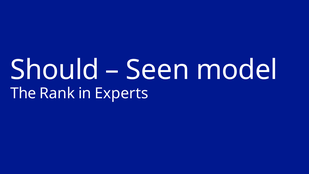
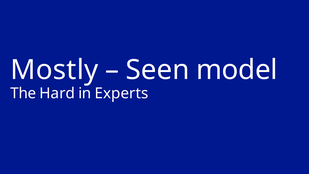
Should: Should -> Mostly (54, 70)
Rank: Rank -> Hard (57, 93)
